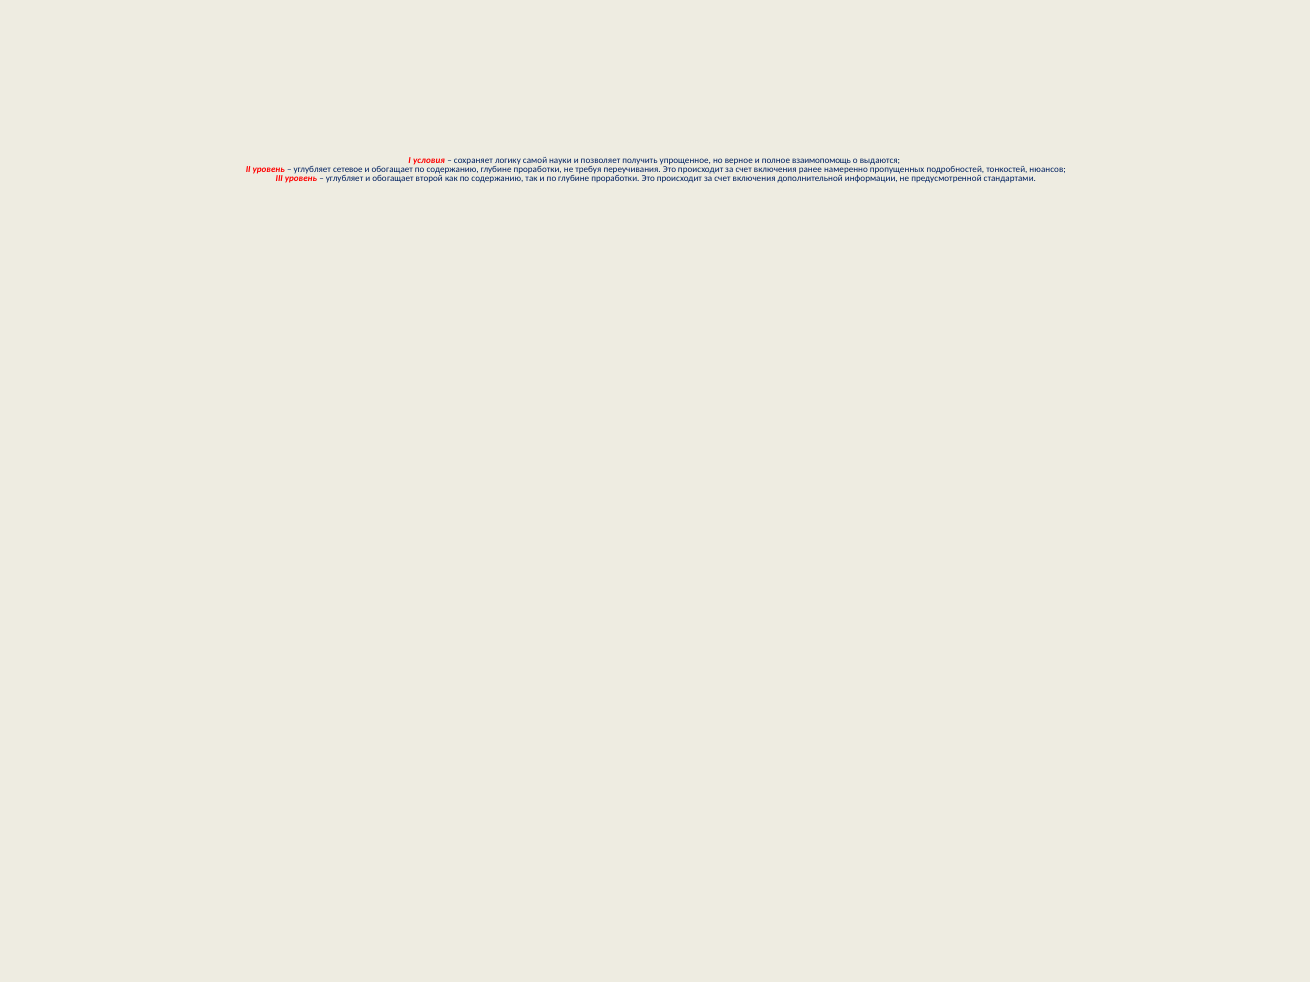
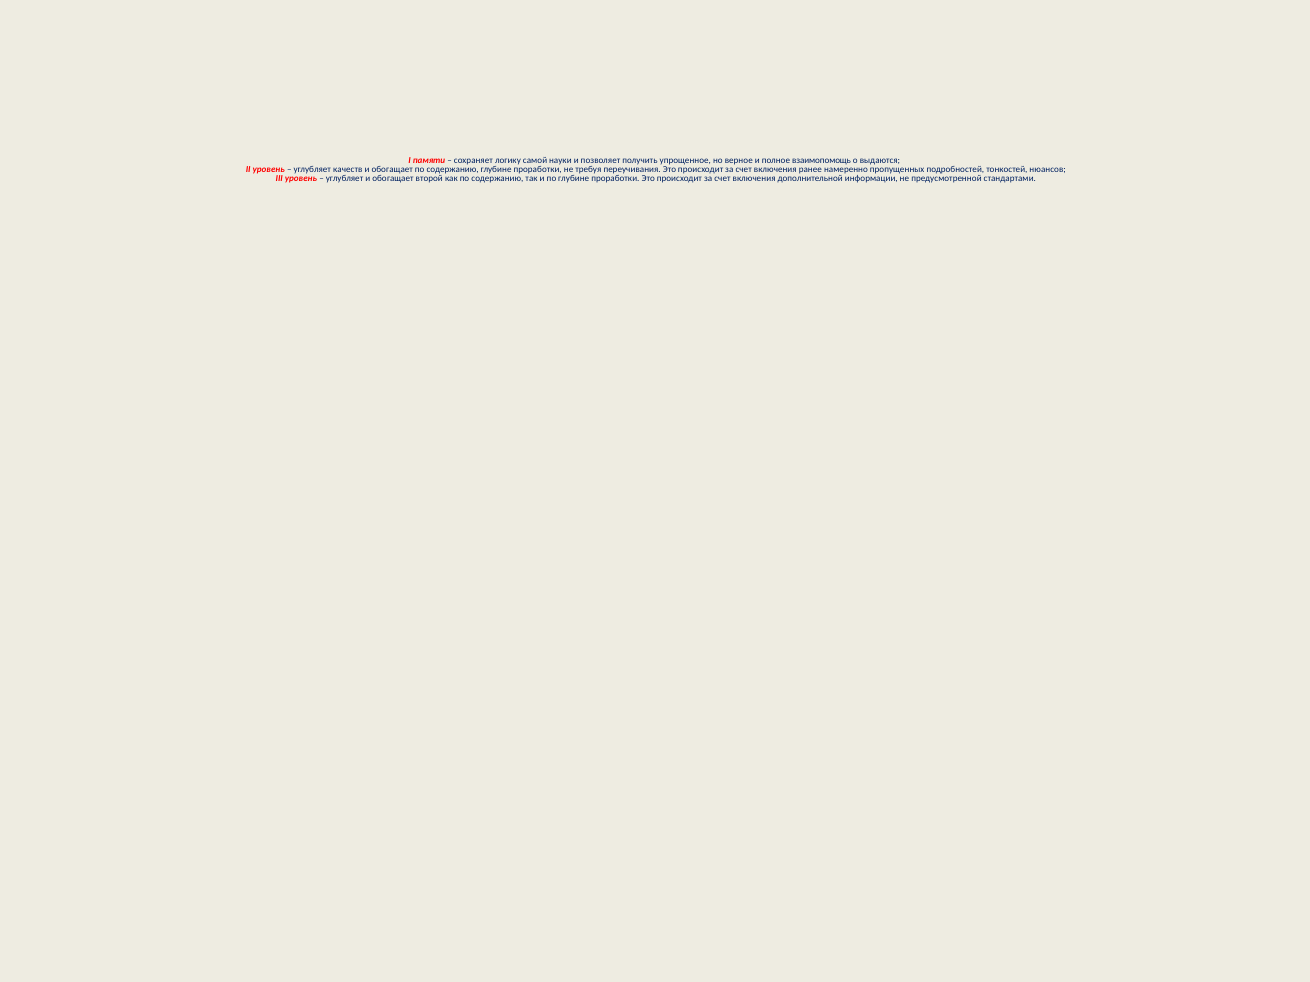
условия: условия -> памяти (429, 161)
сетевое: сетевое -> качеств (348, 169)
